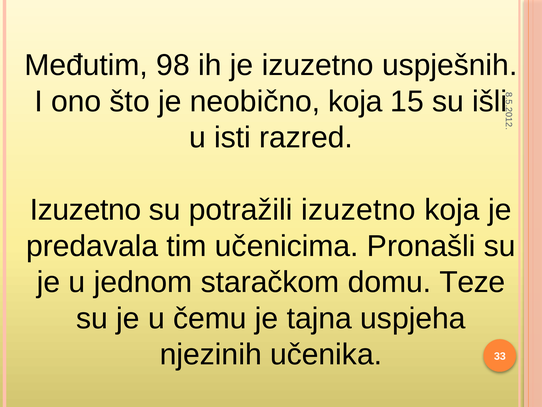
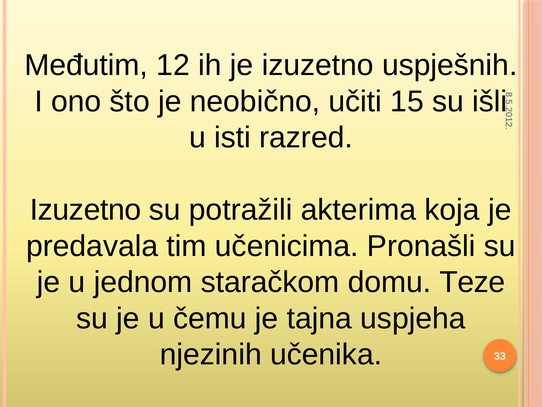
98: 98 -> 12 (173, 65)
neobično koja: koja -> učiti (355, 101)
potražili izuzetno: izuzetno -> akterima (359, 210)
